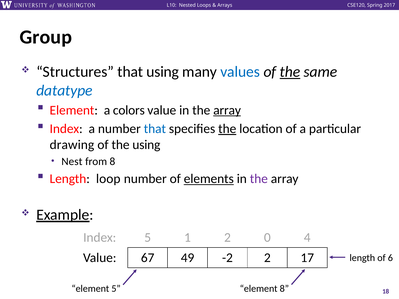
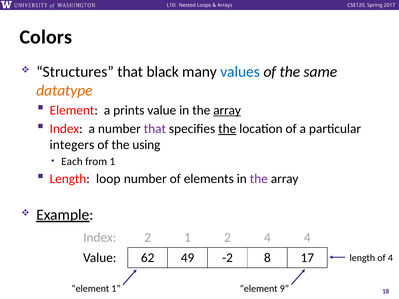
Group: Group -> Colors (46, 37)
that using: using -> black (163, 72)
the underline: present -> none (290, 72)
datatype colour: blue -> orange (64, 90)
colors: colors -> prints (129, 110)
that colour: blue -> purple (155, 129)
drawing: drawing -> integers (72, 145)
Nest: Nest -> Each (72, 162)
from 8: 8 -> 1 (112, 162)
elements underline: present -> none (209, 179)
Index 5: 5 -> 2 (148, 238)
2 0: 0 -> 4 (267, 238)
67: 67 -> 62 (148, 258)
-2 2: 2 -> 8 (267, 258)
of 6: 6 -> 4 (390, 258)
element 5: 5 -> 1 (116, 289)
element 8: 8 -> 9 (284, 289)
